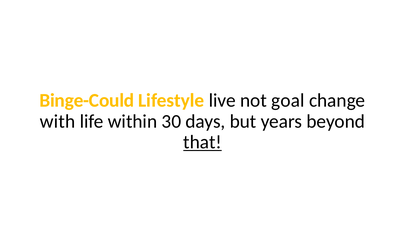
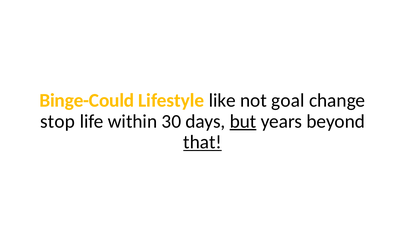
live: live -> like (222, 100)
with: with -> stop (57, 121)
but underline: none -> present (243, 121)
